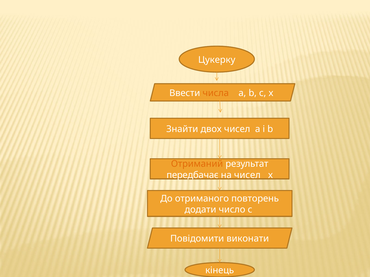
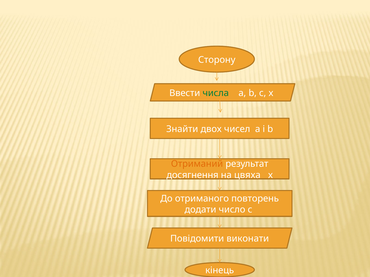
Цукерку: Цукерку -> Сторону (217, 60)
числа colour: orange -> green (216, 93)
передбачає: передбачає -> досягнення (193, 175)
на чисел: чисел -> цвяха (247, 175)
